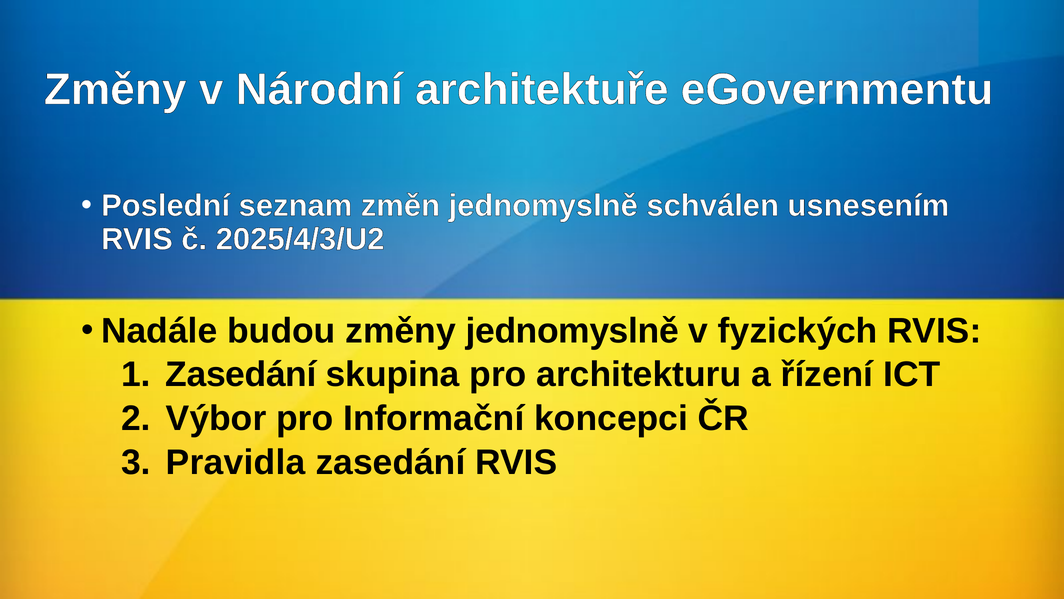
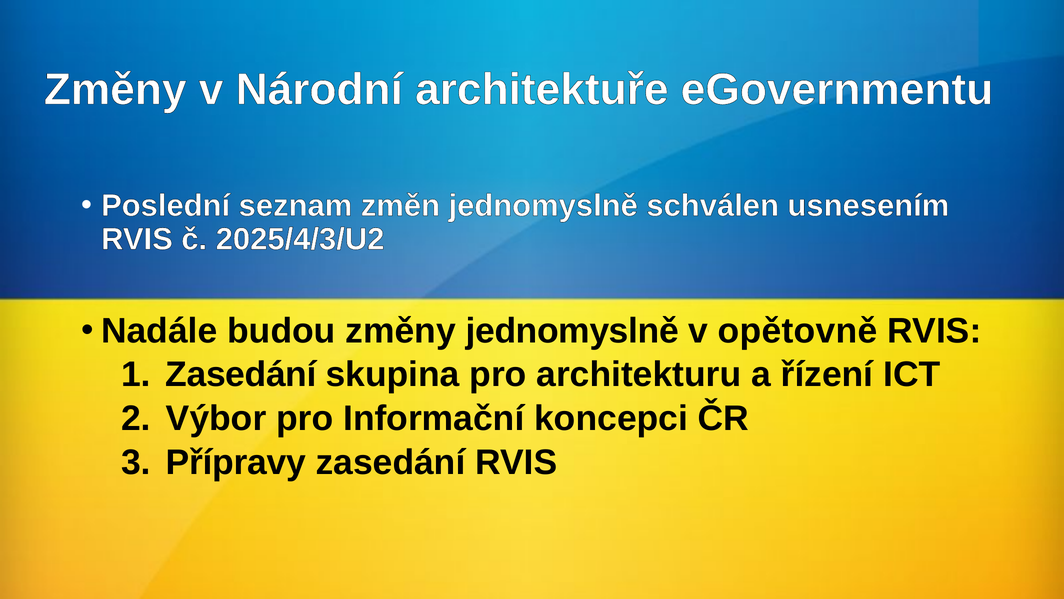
fyzických: fyzických -> opětovně (798, 331)
Pravidla: Pravidla -> Přípravy (236, 462)
